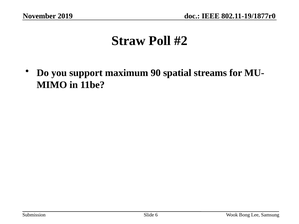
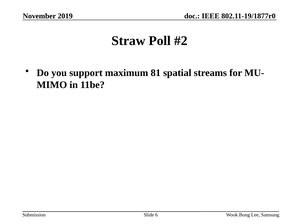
90: 90 -> 81 (156, 73)
